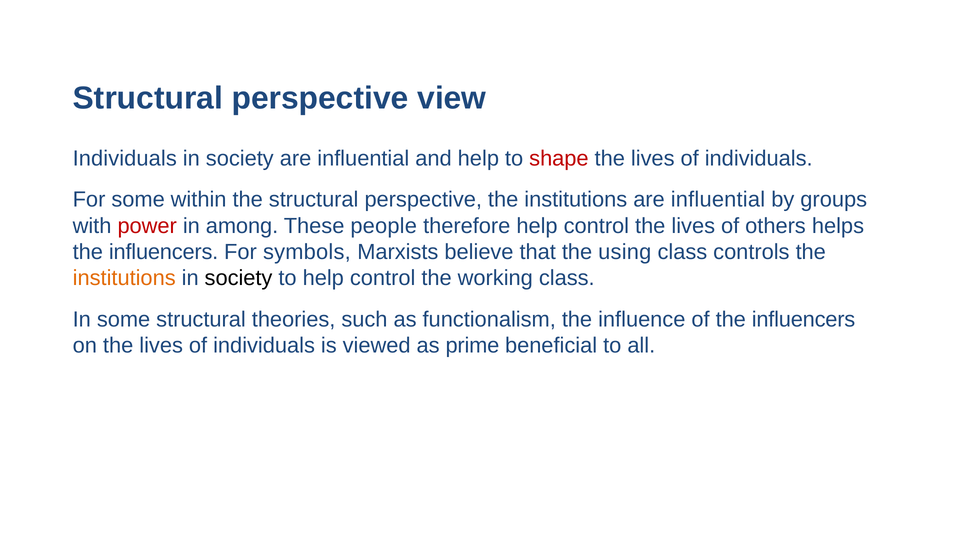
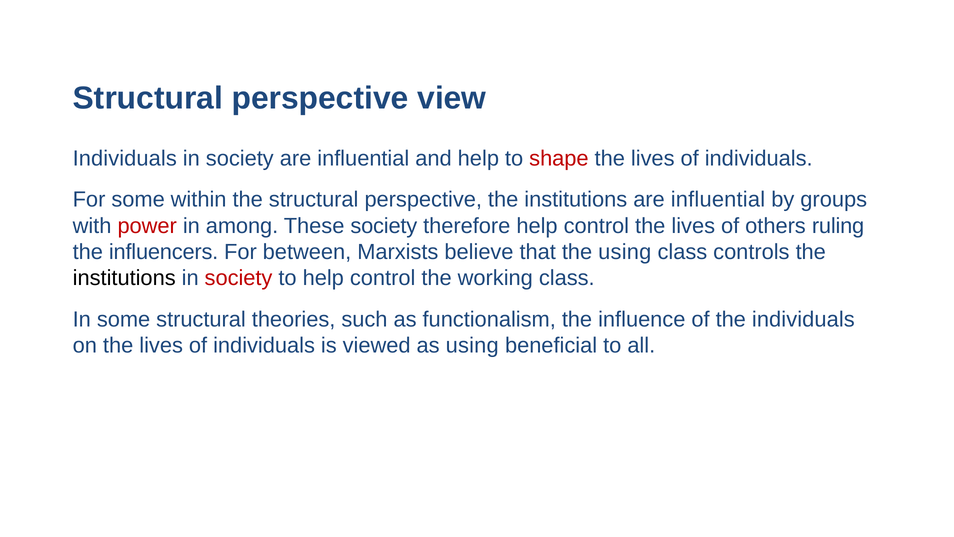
These people: people -> society (384, 226)
helps: helps -> ruling (838, 226)
symbols: symbols -> between (307, 252)
institutions colour: orange -> black (124, 278)
society colour: black -> red (239, 278)
of the influencers: influencers -> individuals (803, 319)
as prime: prime -> using (472, 345)
